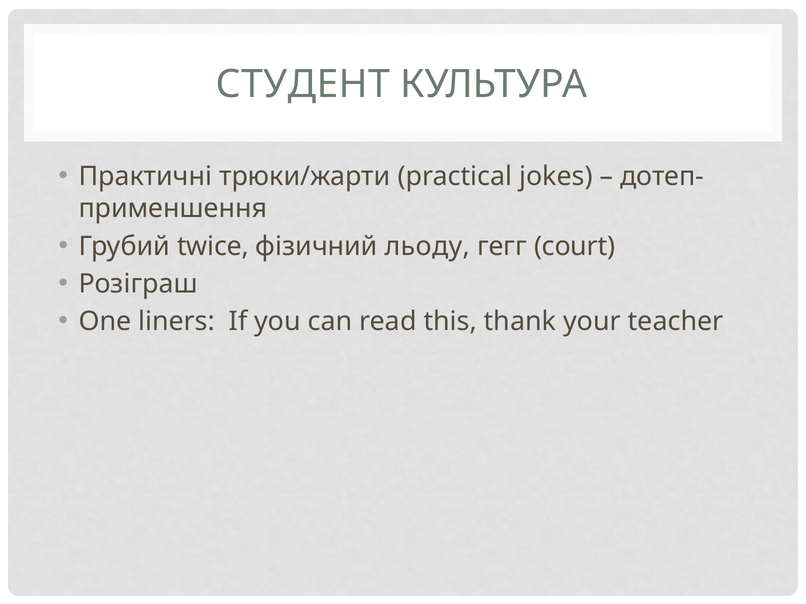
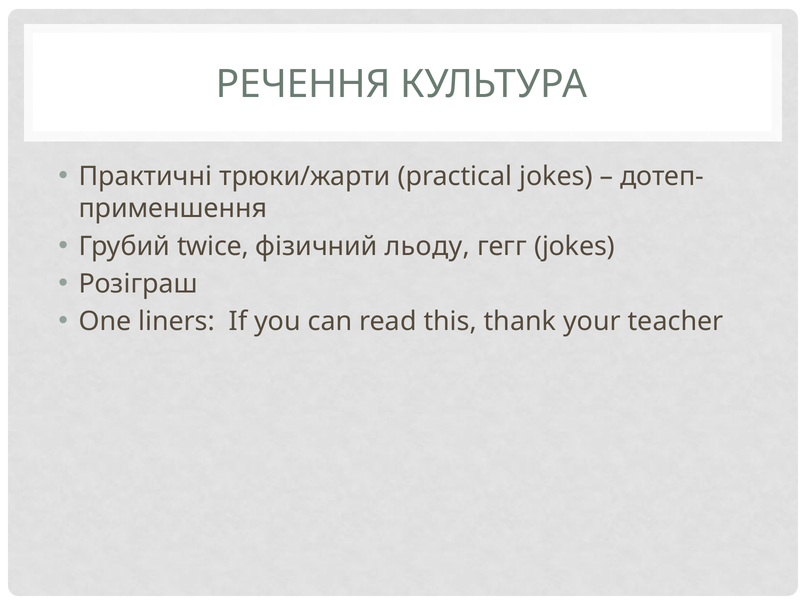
СТУДЕНТ: СТУДЕНТ -> РЕЧЕННЯ (303, 85)
гегг court: court -> jokes (575, 246)
